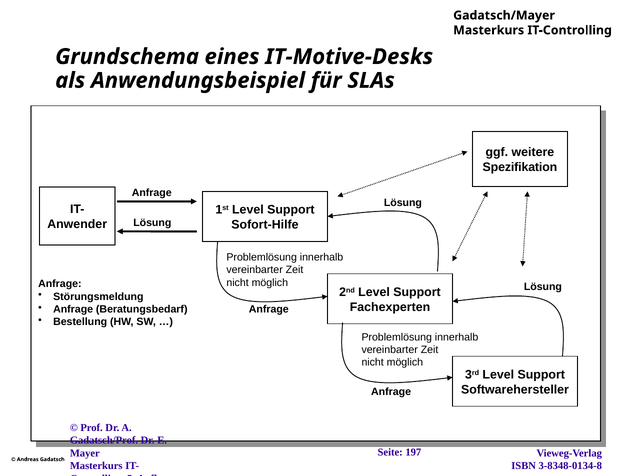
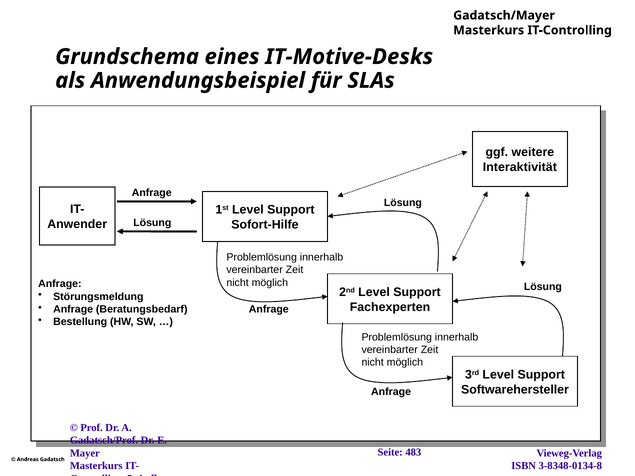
Spezifikation: Spezifikation -> Interaktivität (520, 167)
197: 197 -> 483 (413, 452)
